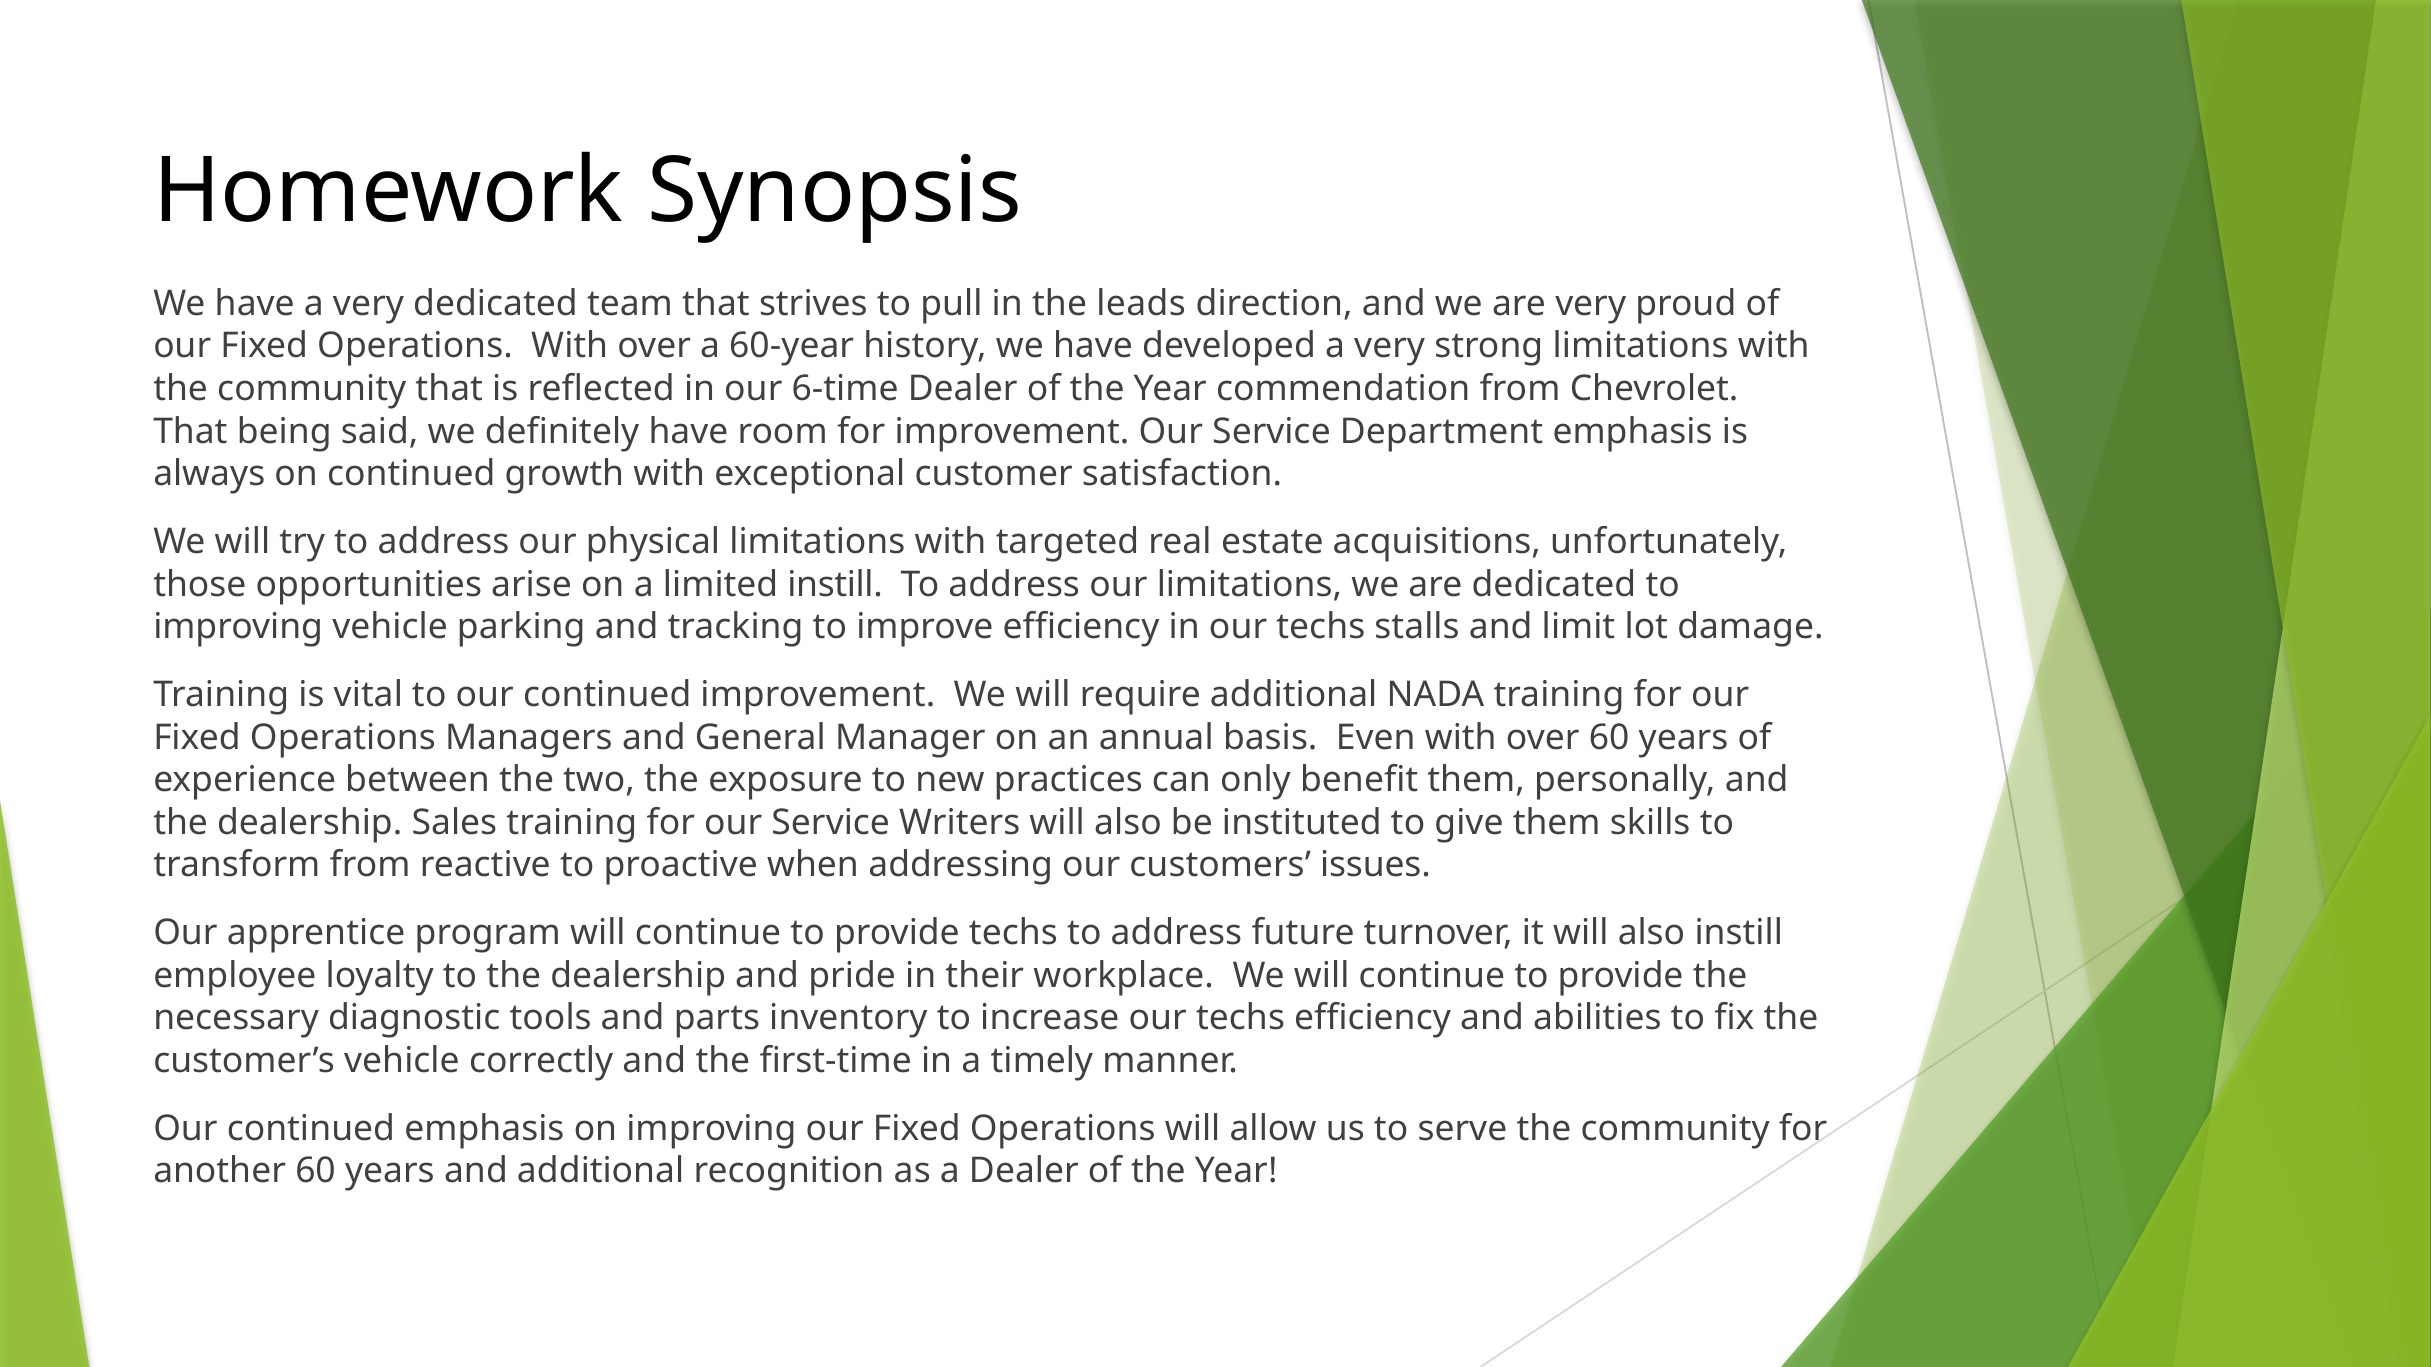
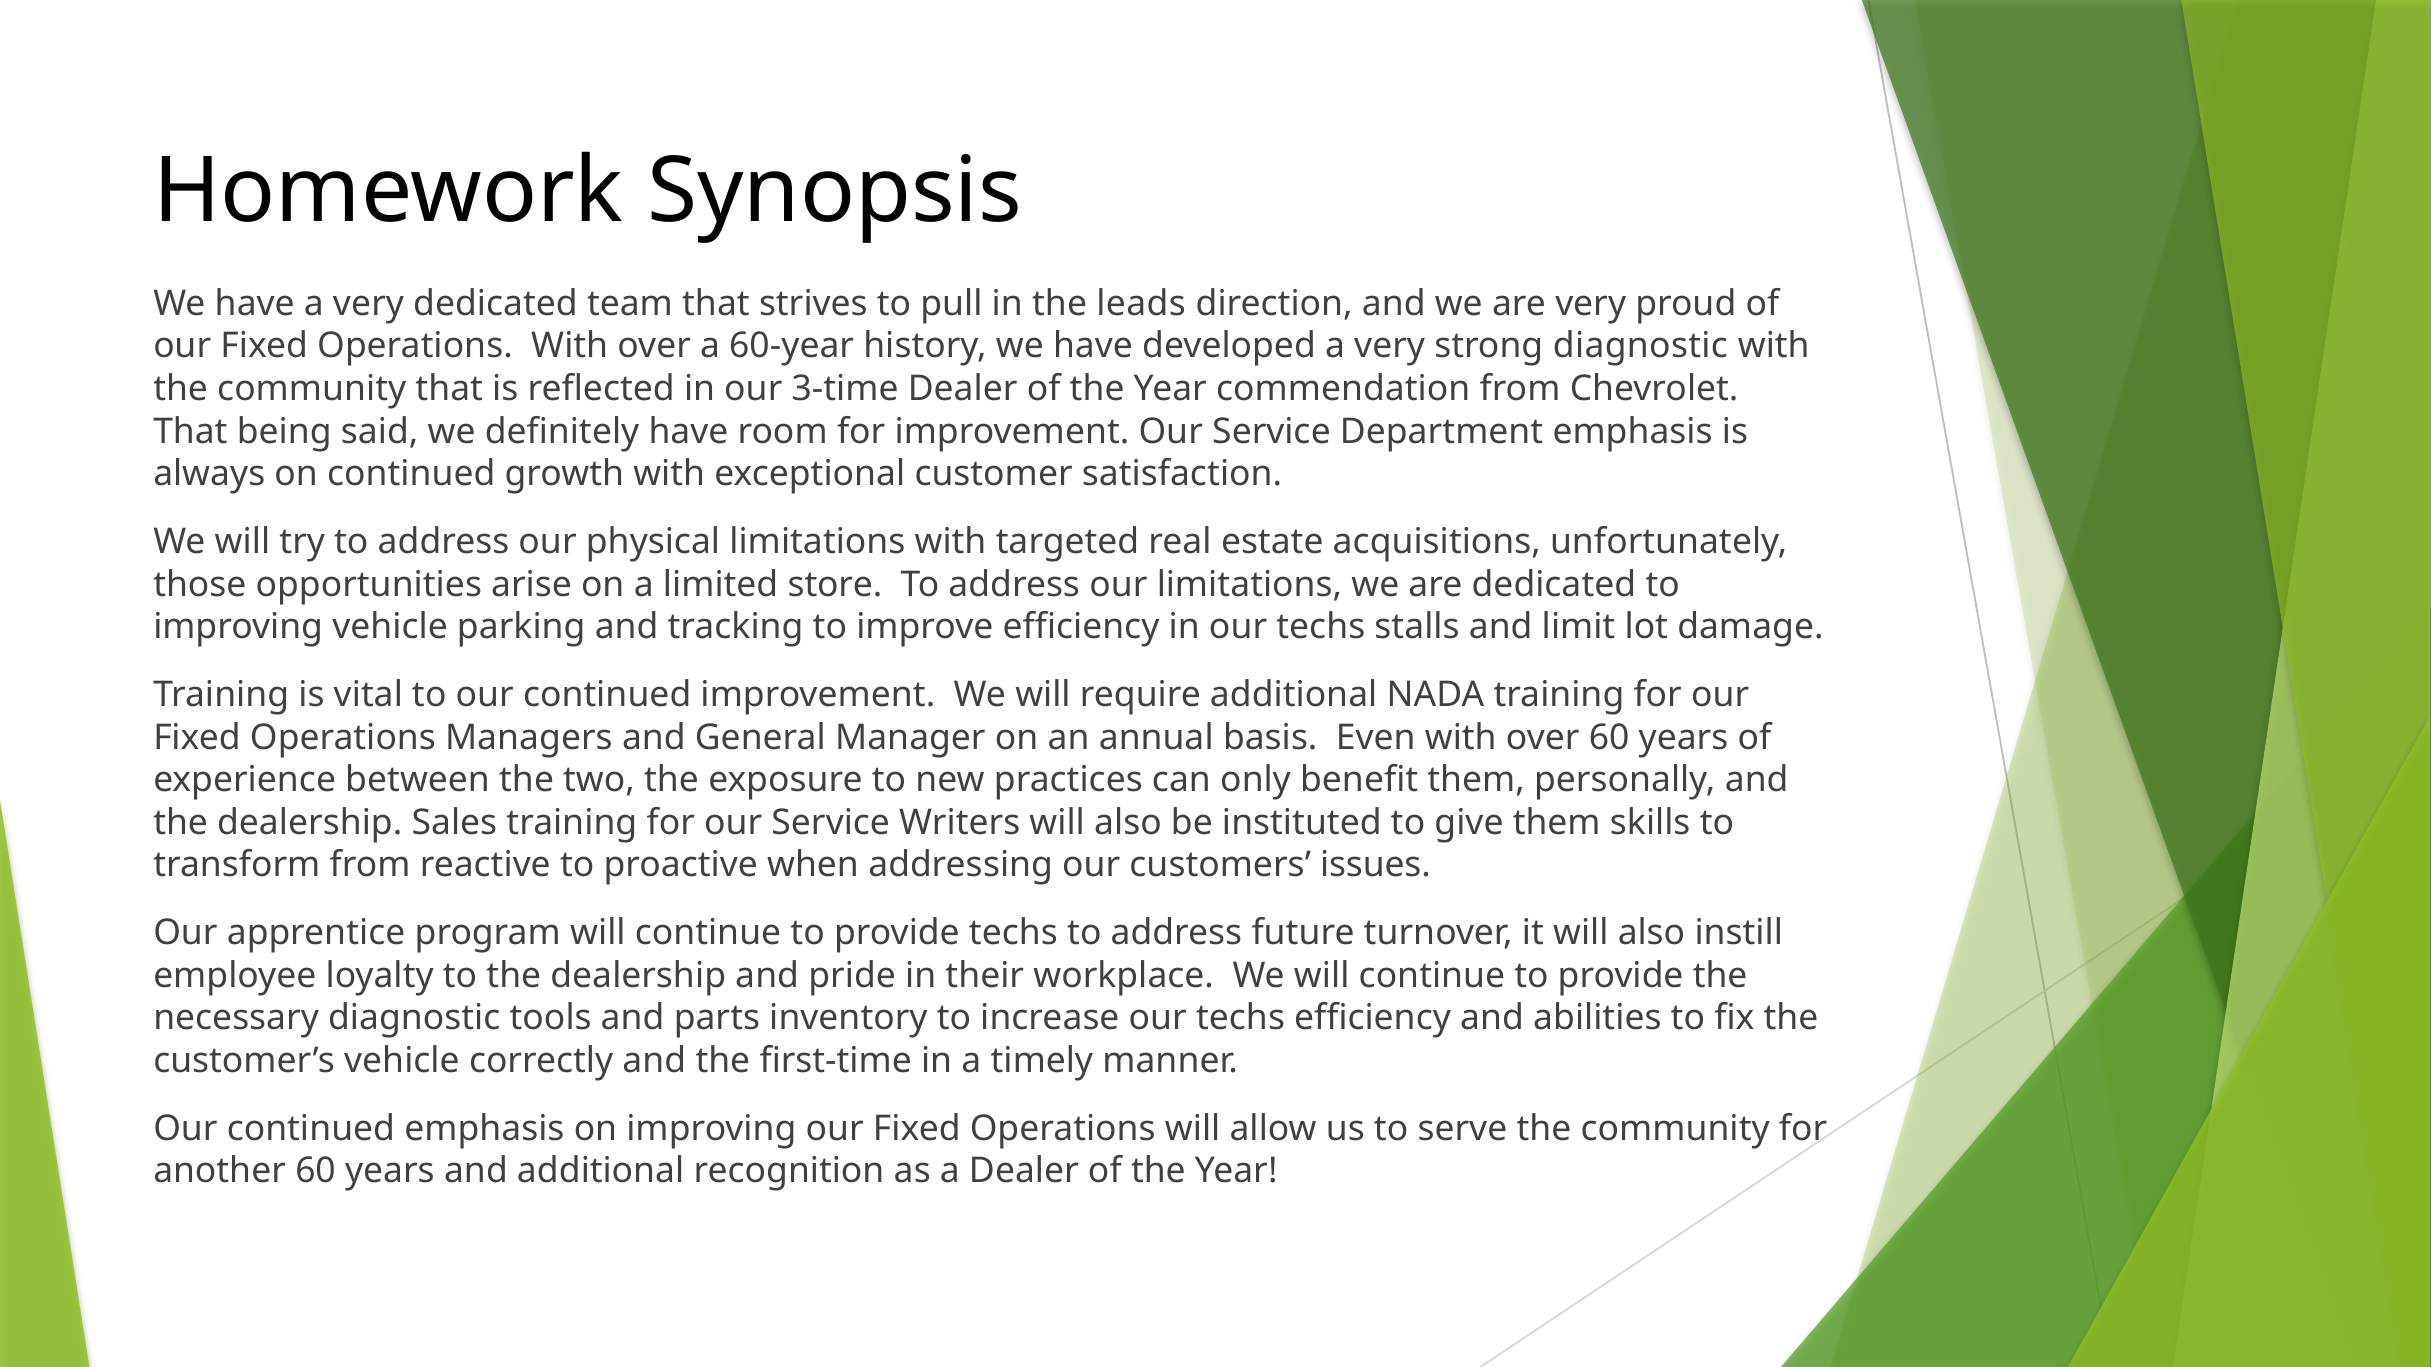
strong limitations: limitations -> diagnostic (1640, 346)
6-time: 6-time -> 3-time (845, 389)
limited instill: instill -> store (835, 585)
